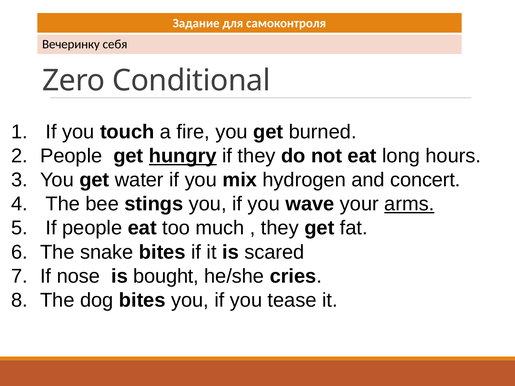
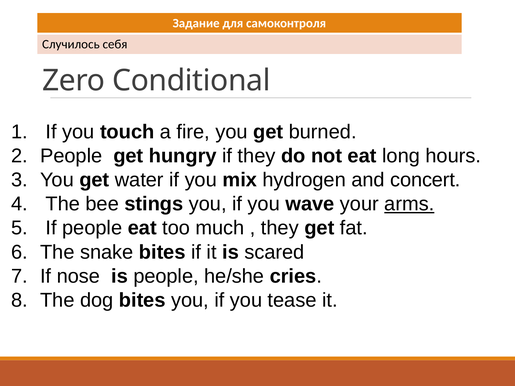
Вечеринку: Вечеринку -> Случилось (71, 44)
hungry underline: present -> none (183, 156)
is bought: bought -> people (166, 276)
